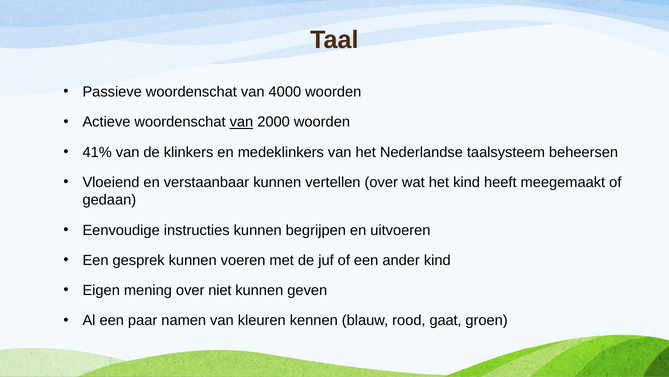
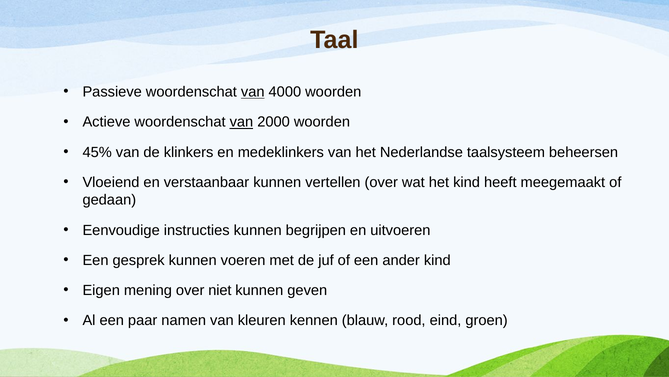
van underline: none -> present (253, 92)
41%: 41% -> 45% (97, 152)
gaat: gaat -> eind (445, 320)
